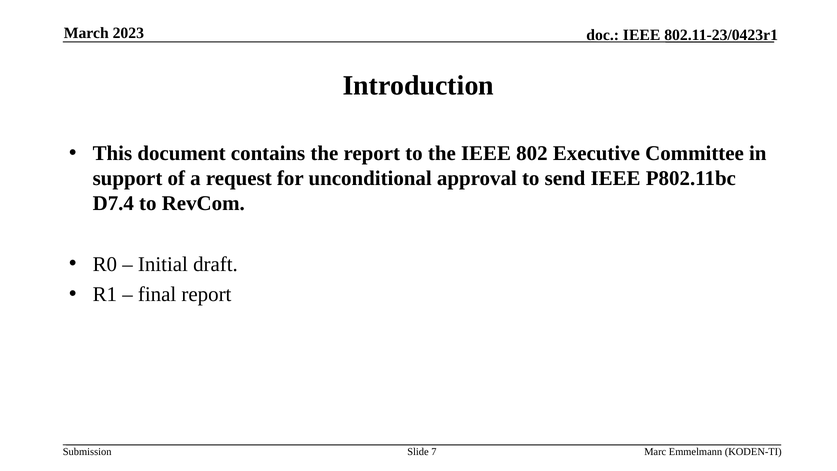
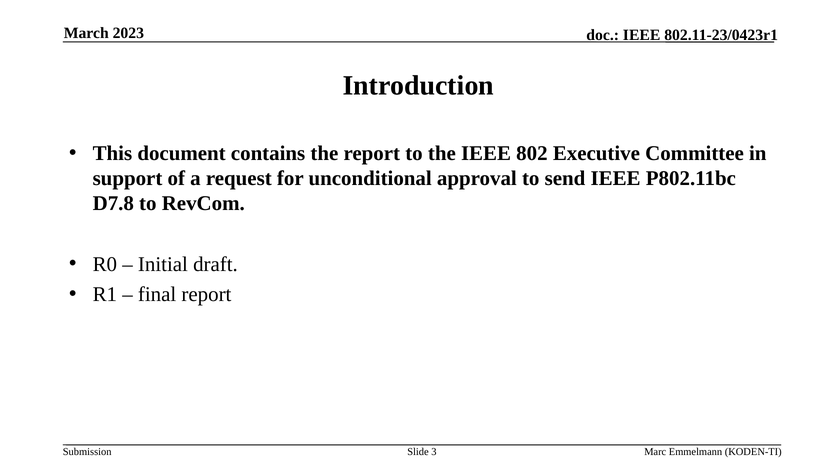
D7.4: D7.4 -> D7.8 (113, 203)
7: 7 -> 3 (434, 452)
